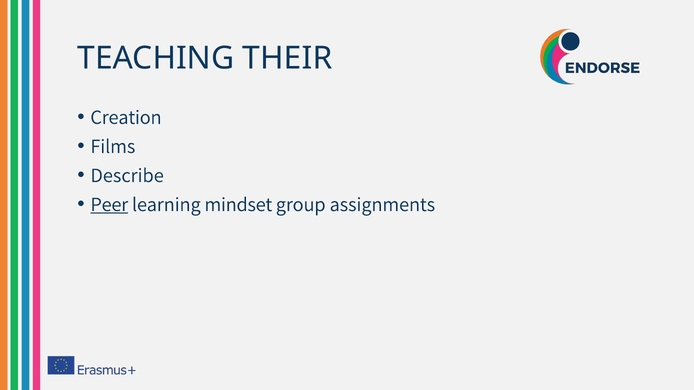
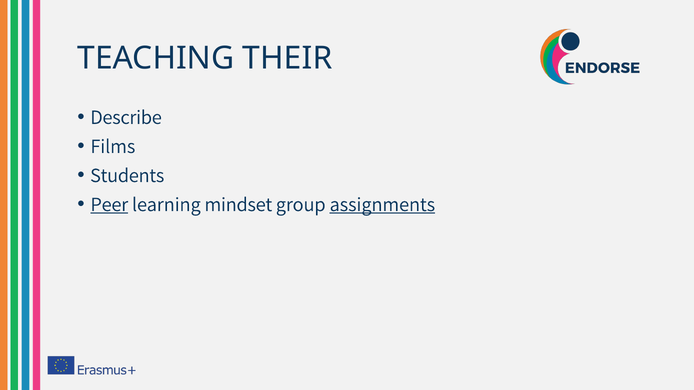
Creation: Creation -> Describe (126, 117)
Describe: Describe -> Students (127, 176)
assignments underline: none -> present (382, 205)
